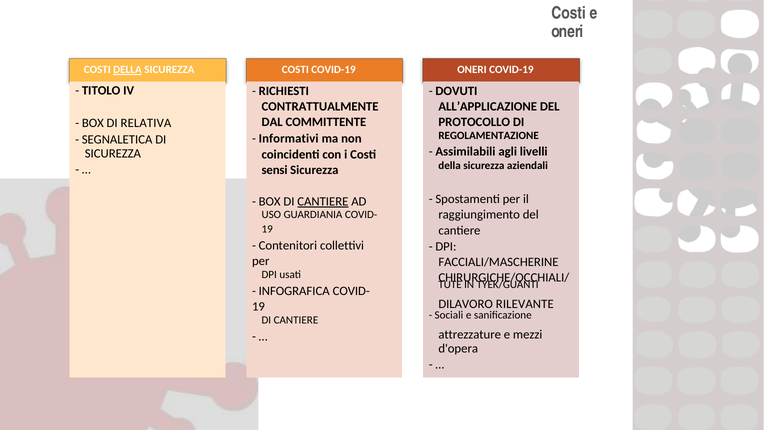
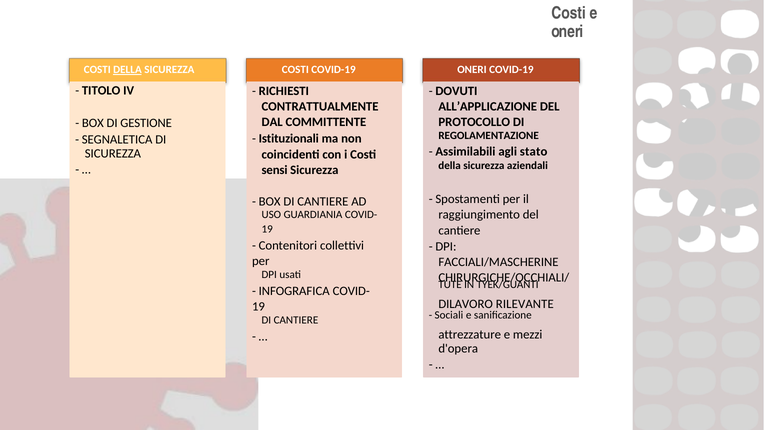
RELATIVA: RELATIVA -> GESTIONE (146, 123)
Informativi: Informativi -> Istituzionali (289, 139)
livelli: livelli -> stato (534, 151)
CANTIERE underline: present -> none (323, 202)
